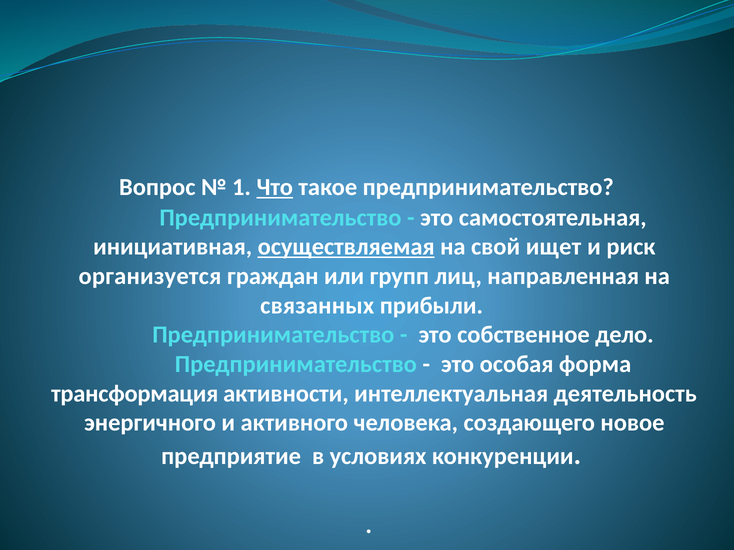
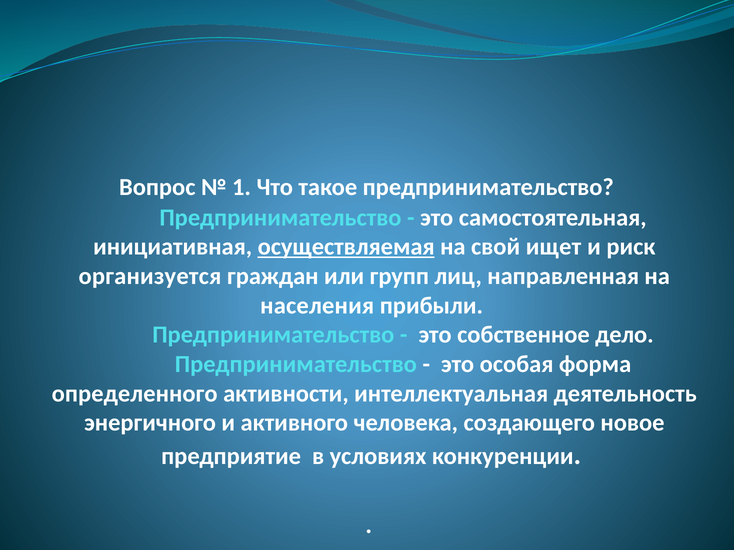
Что underline: present -> none (275, 188)
связанных: связанных -> населения (317, 306)
трансформация: трансформация -> определенного (135, 394)
